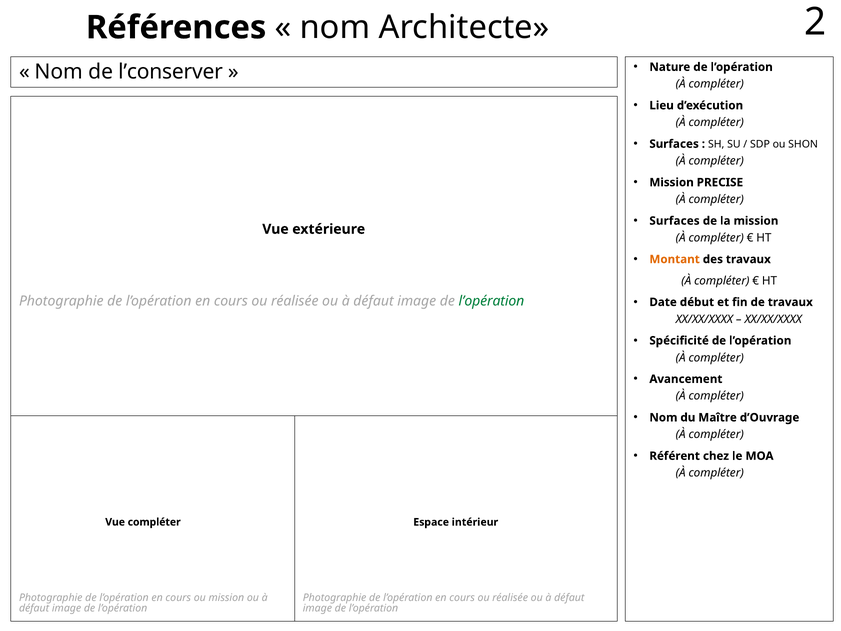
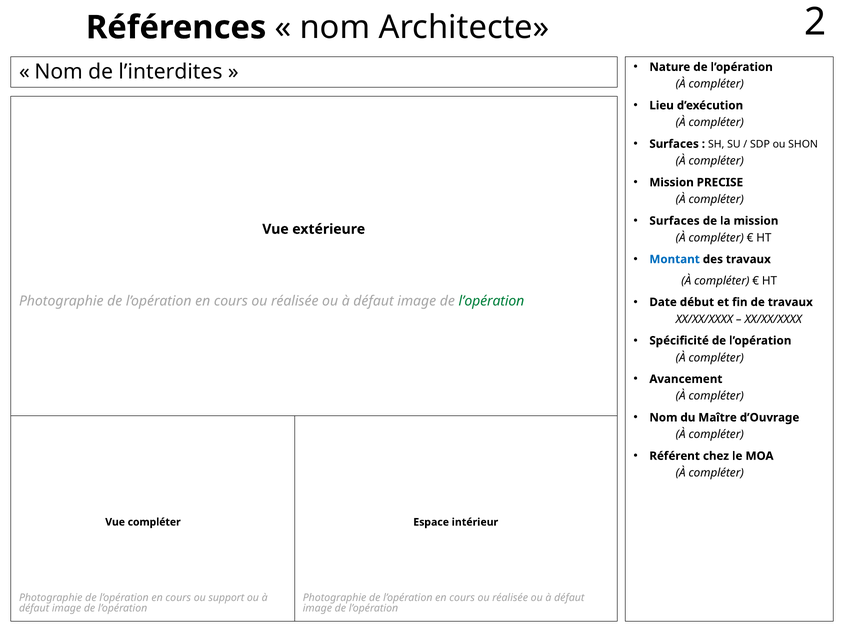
l’conserver: l’conserver -> l’interdites (170, 72)
Montant colour: orange -> blue (675, 259)
ou mission: mission -> support (226, 598)
